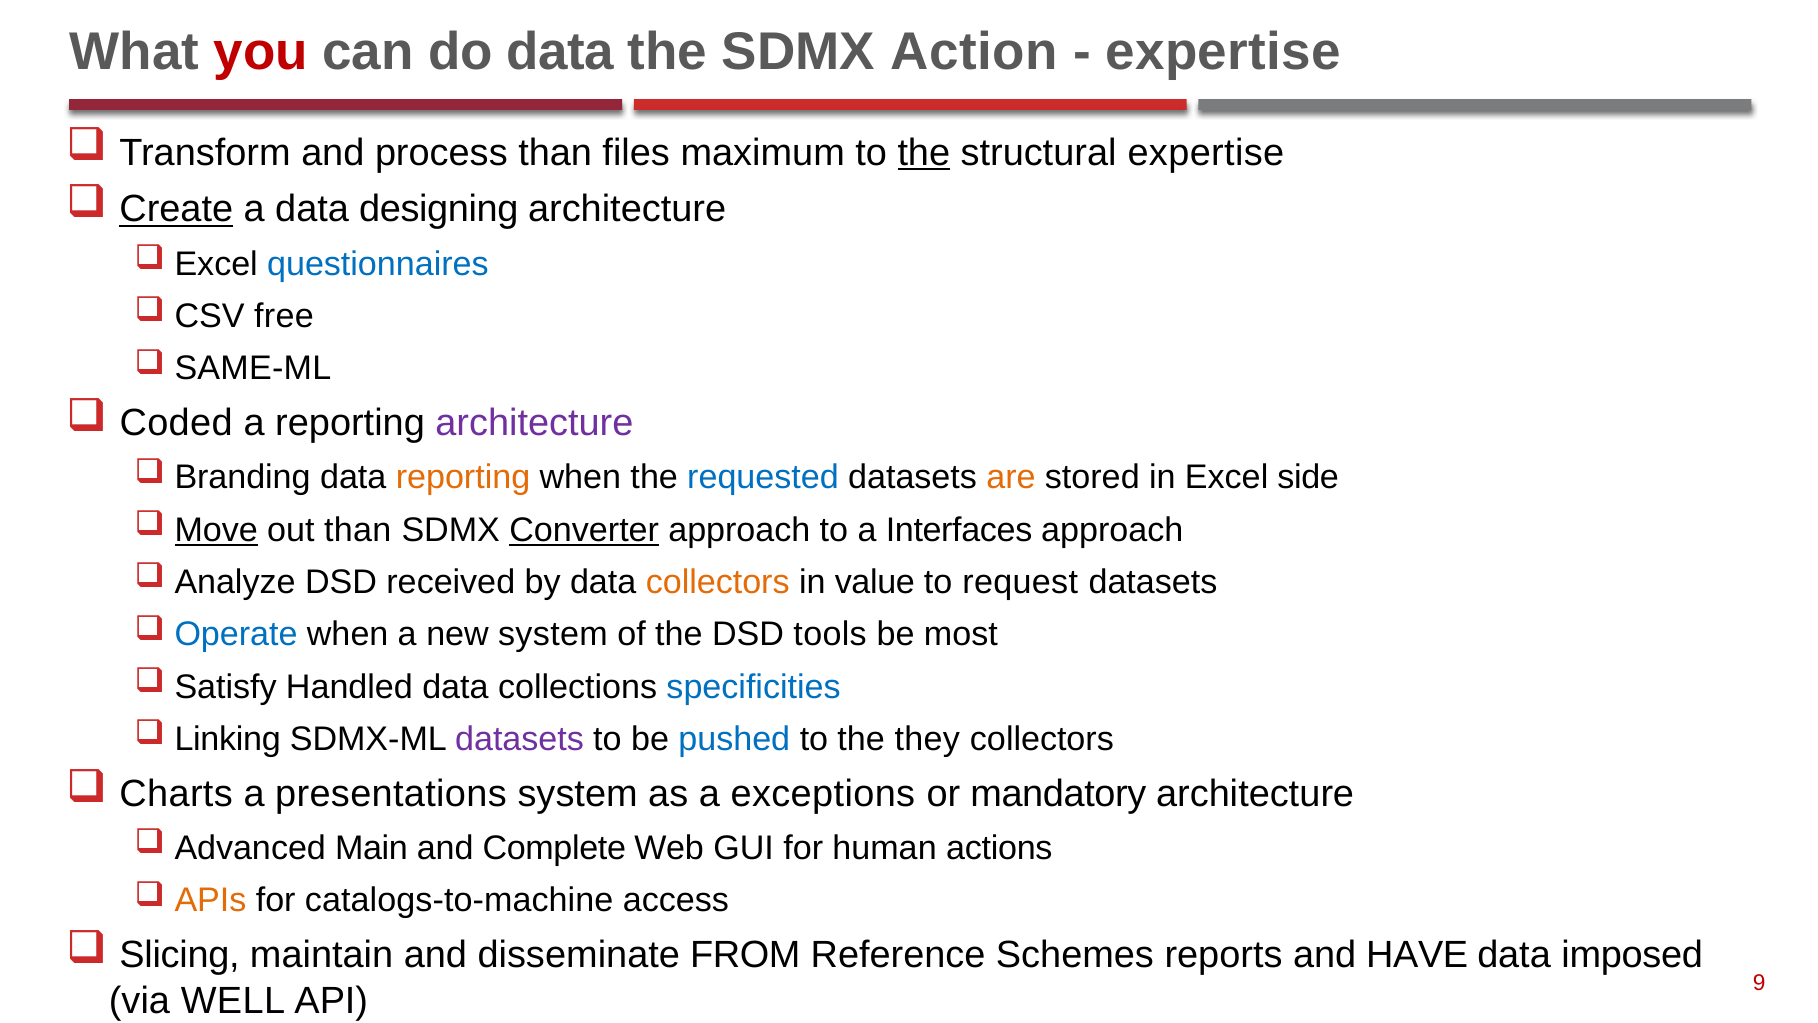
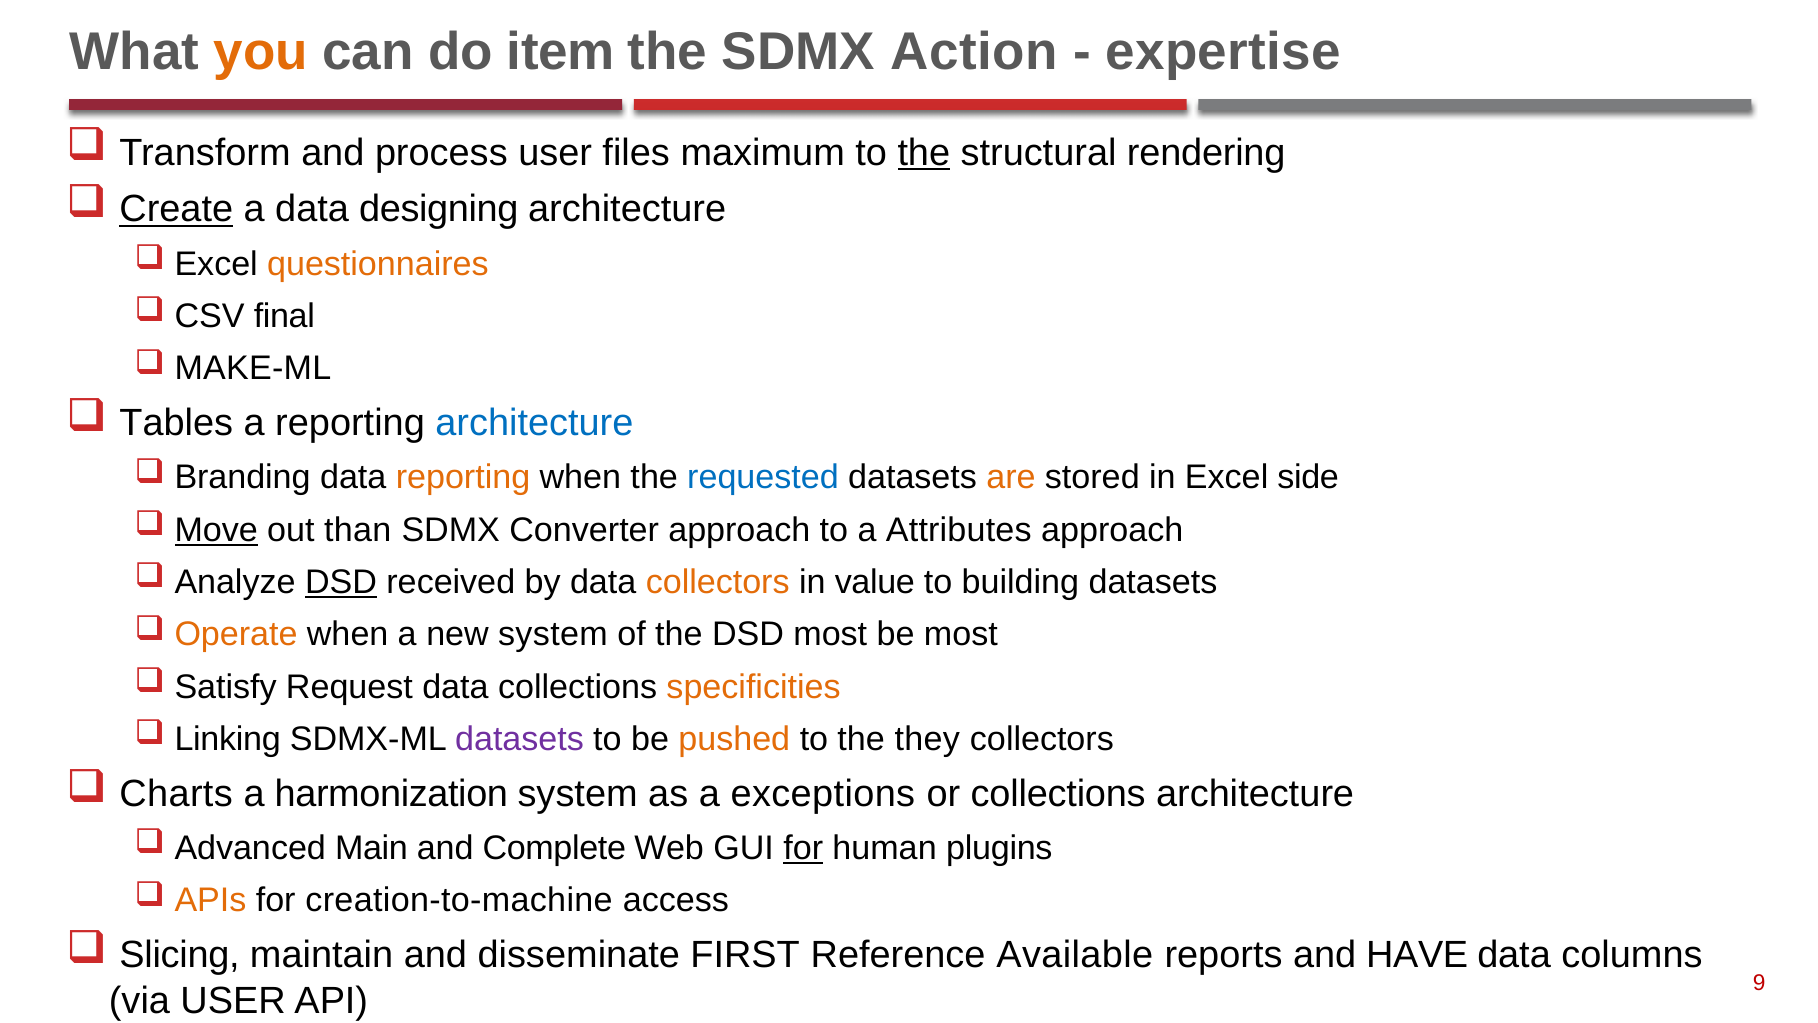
you colour: red -> orange (261, 52)
do data: data -> item (561, 52)
process than: than -> user (555, 153)
structural expertise: expertise -> rendering (1206, 153)
questionnaires colour: blue -> orange (378, 264)
free: free -> final (284, 316)
SAME-ML: SAME-ML -> MAKE-ML (253, 368)
Coded: Coded -> Tables (176, 423)
architecture colour: purple -> blue (534, 423)
Converter underline: present -> none (584, 530)
Interfaces: Interfaces -> Attributes (959, 530)
DSD underline: none -> present (341, 582)
request: request -> building (1020, 582)
Operate colour: blue -> orange (236, 634)
DSD tools: tools -> most (830, 634)
Handled: Handled -> Request (349, 687)
specificities colour: blue -> orange (754, 687)
pushed colour: blue -> orange (734, 739)
presentations: presentations -> harmonization (391, 794)
or mandatory: mandatory -> collections (1058, 794)
for underline: none -> present (803, 848)
actions: actions -> plugins (999, 848)
catalogs-to-machine: catalogs-to-machine -> creation-to-machine (459, 900)
FROM: FROM -> FIRST (745, 955)
Schemes: Schemes -> Available (1075, 955)
imposed: imposed -> columns (1632, 955)
via WELL: WELL -> USER (233, 1001)
